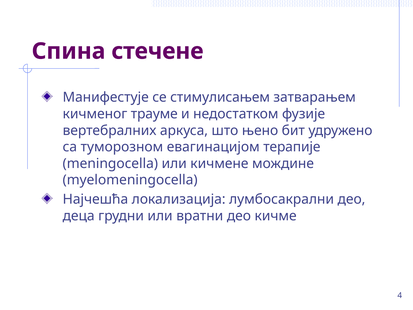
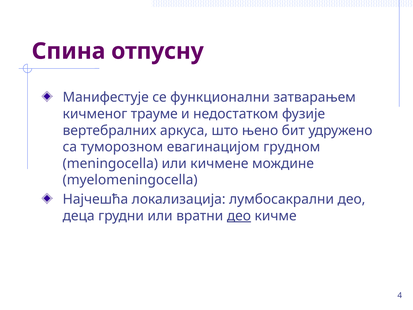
стечене: стечене -> отпусну (157, 51)
стимулисањем: стимулисањем -> функционални (220, 97)
терапије: терапије -> грудном (292, 147)
део underline: none -> present (239, 216)
